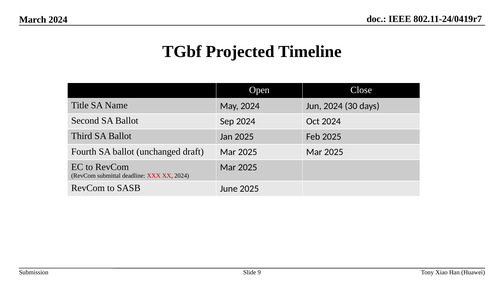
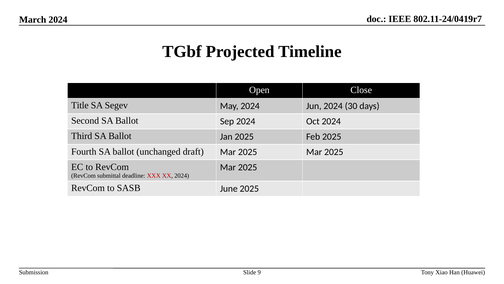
Name: Name -> Segev (116, 105)
